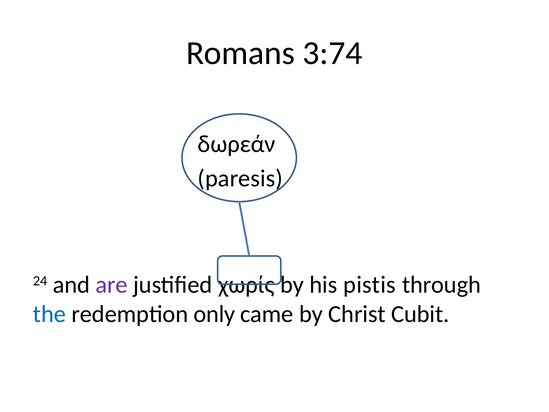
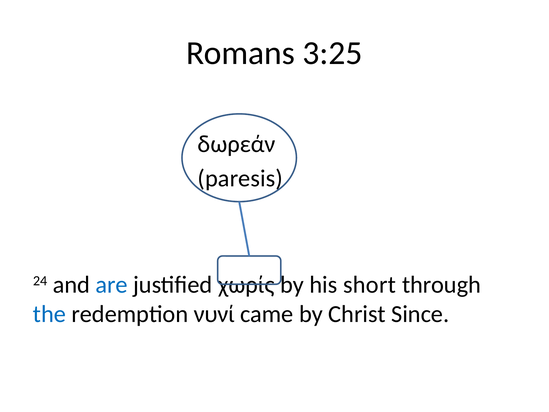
3:74: 3:74 -> 3:25 (333, 53)
are colour: purple -> blue (112, 284)
pistis: pistis -> short (369, 284)
only: only -> νυνί (214, 314)
Cubit: Cubit -> Since (420, 314)
